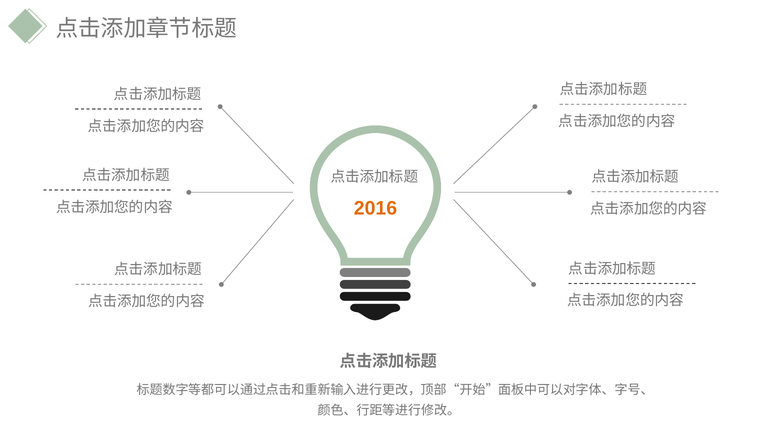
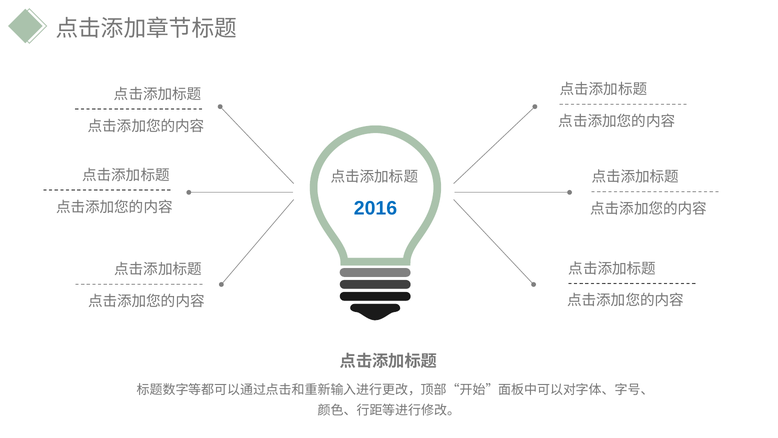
2016 colour: orange -> blue (375, 208)
